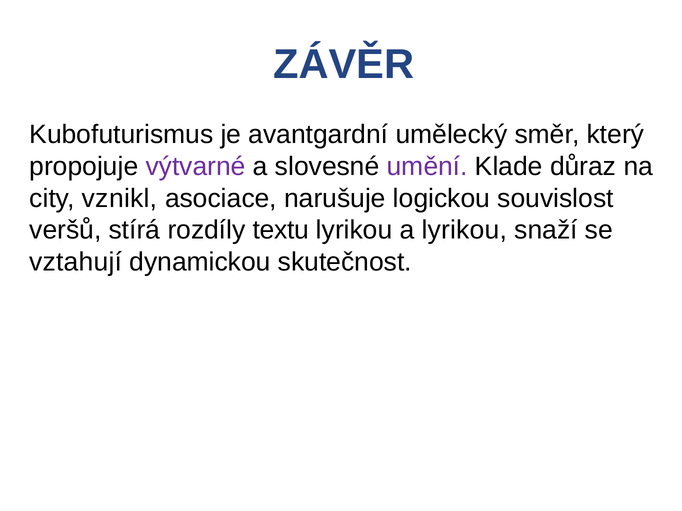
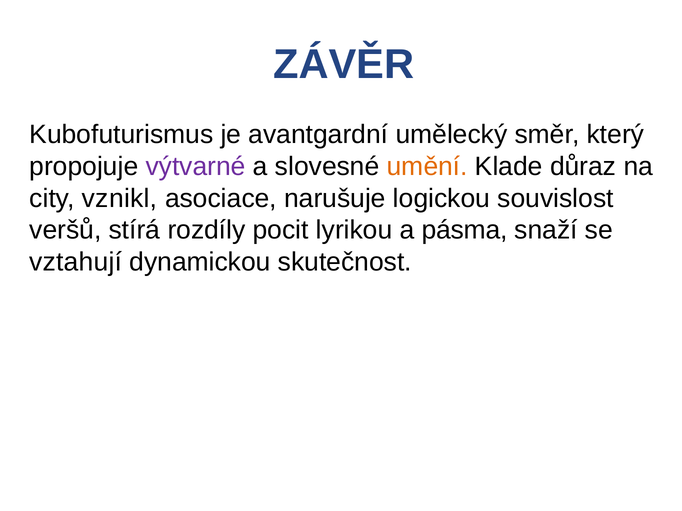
umění colour: purple -> orange (427, 167)
textu: textu -> pocit (281, 230)
a lyrikou: lyrikou -> pásma (465, 230)
